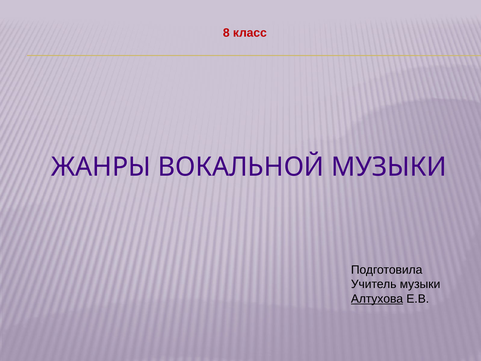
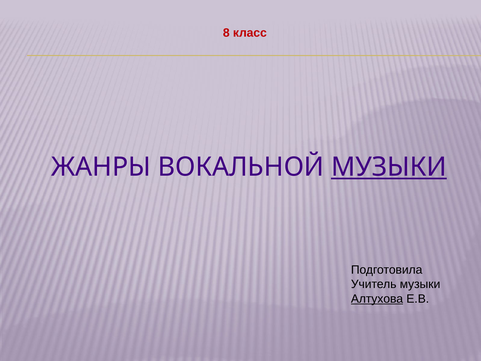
МУЗЫКИ underline: none -> present (389, 167)
